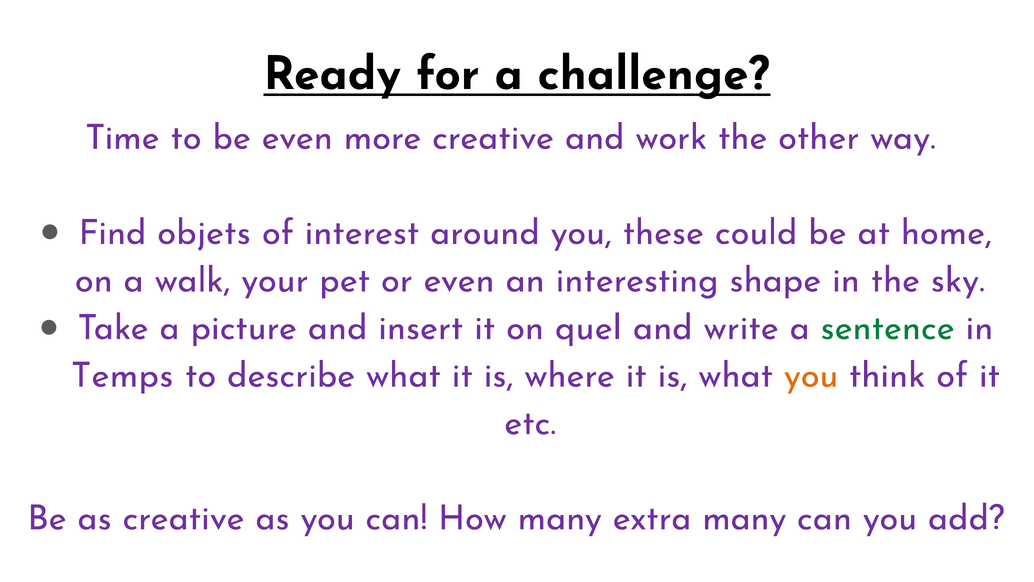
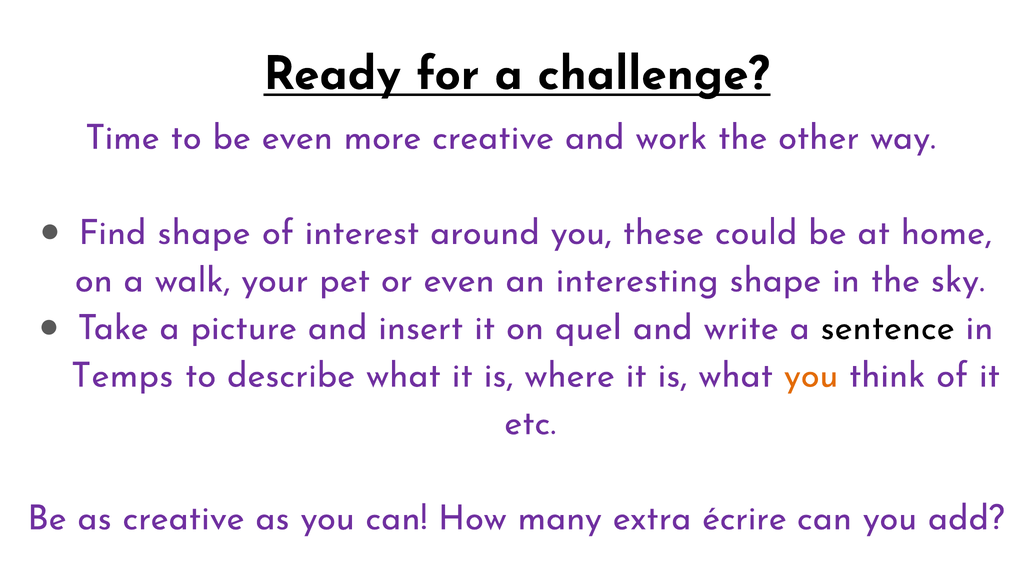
Find objets: objets -> shape (204, 232)
sentence colour: green -> black (888, 327)
extra many: many -> écrire (744, 518)
